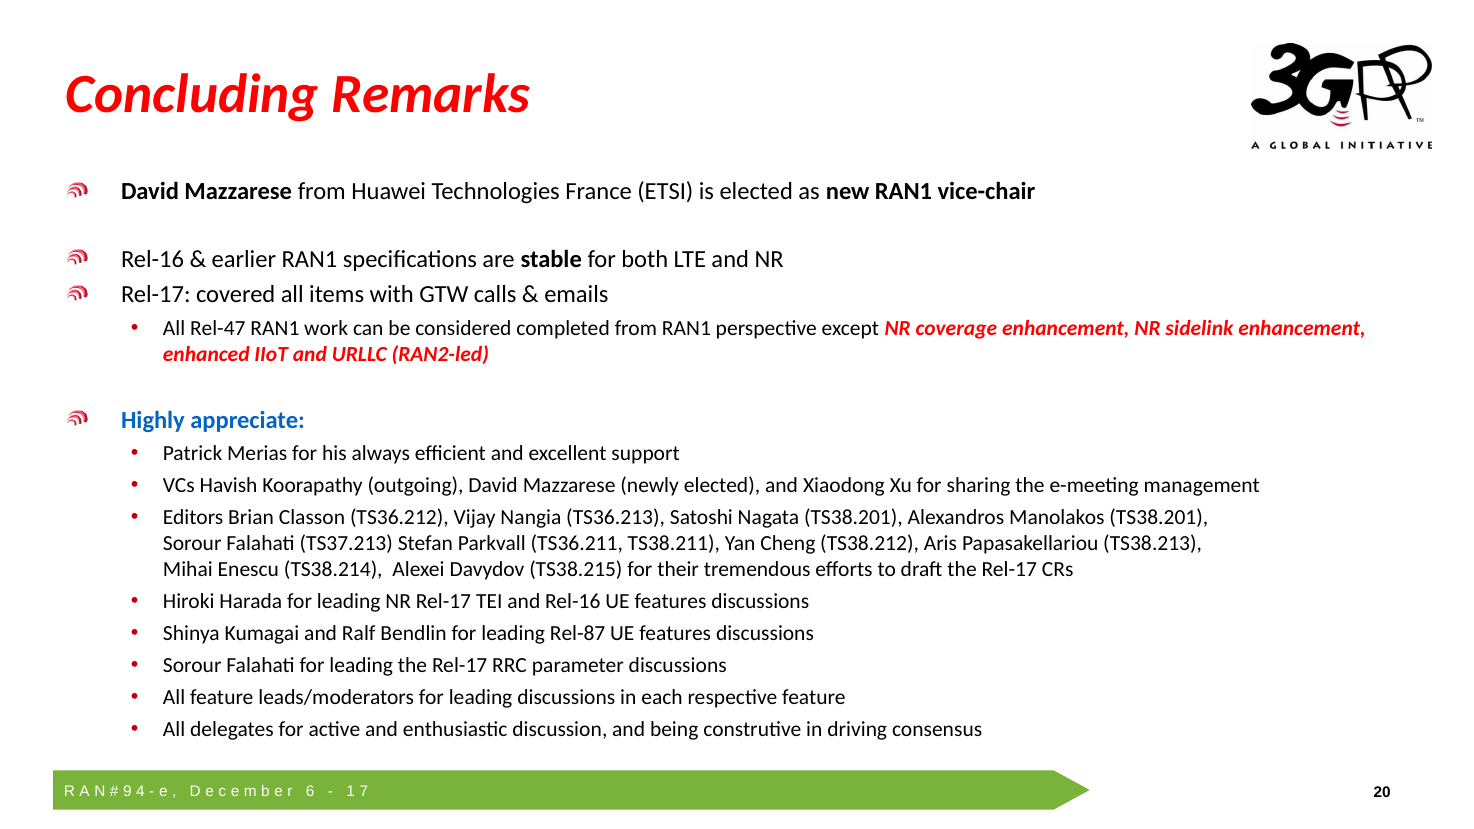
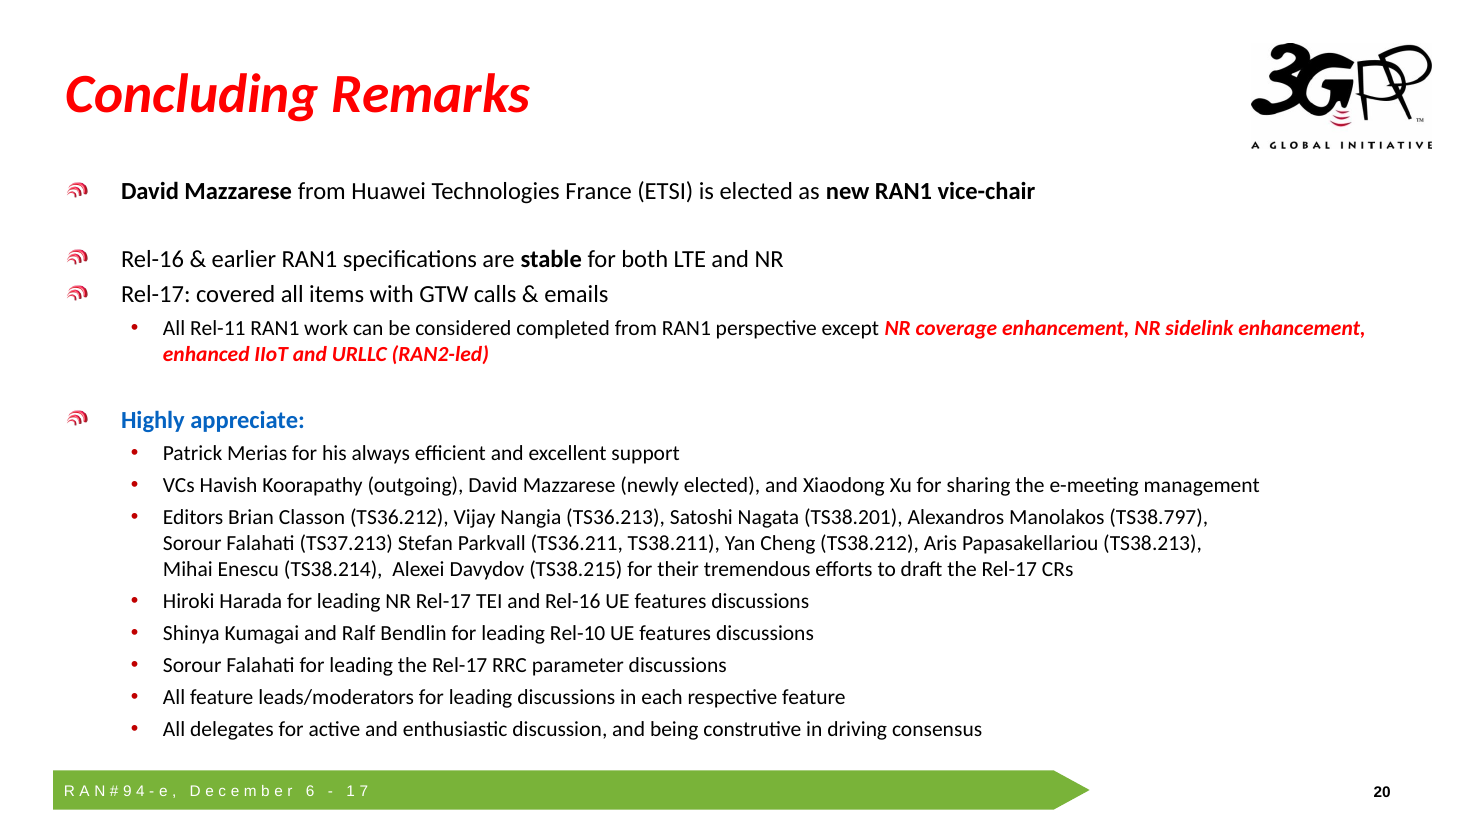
Rel-47: Rel-47 -> Rel-11 (218, 328)
Manolakos TS38.201: TS38.201 -> TS38.797 (1159, 518)
Rel-87: Rel-87 -> Rel-10 (578, 634)
